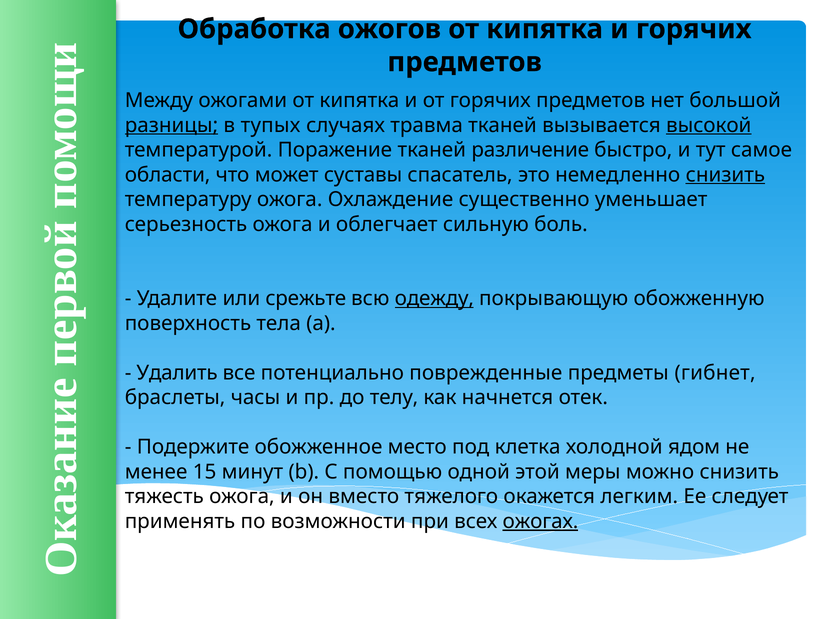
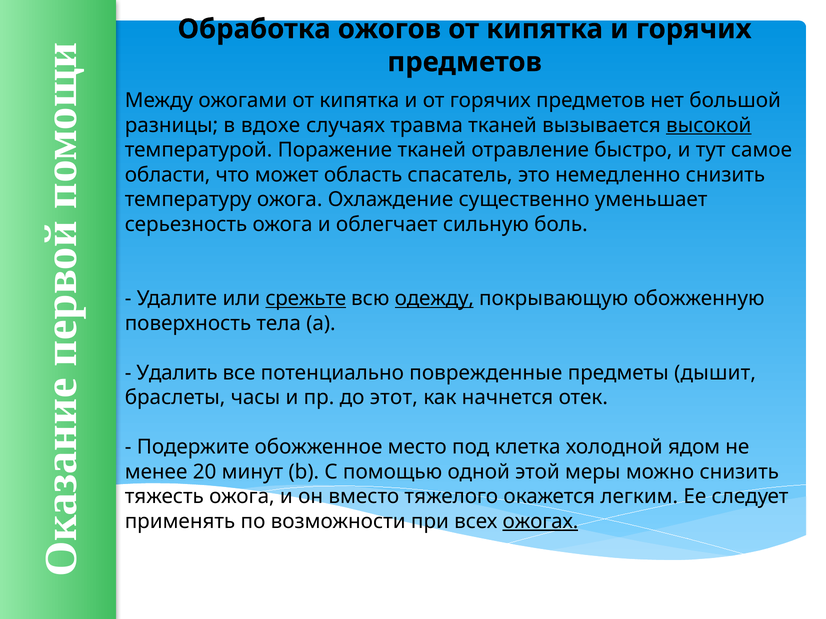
разницы underline: present -> none (171, 125)
тупых: тупых -> вдохе (271, 125)
различение: различение -> отравление (530, 150)
суставы: суставы -> область (363, 175)
снизить underline: present -> none (725, 175)
срежьте underline: none -> present (306, 299)
гибнет: гибнет -> дышит (715, 373)
телу: телу -> этот (394, 398)
15: 15 -> 20 (205, 472)
